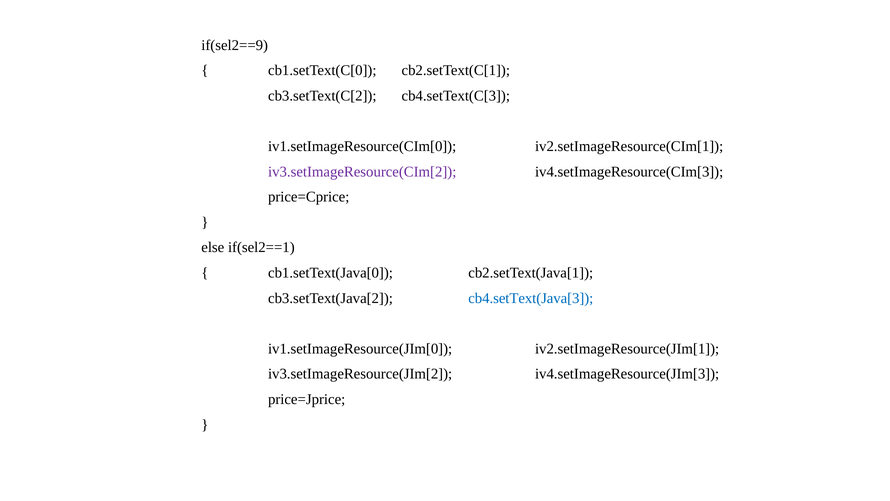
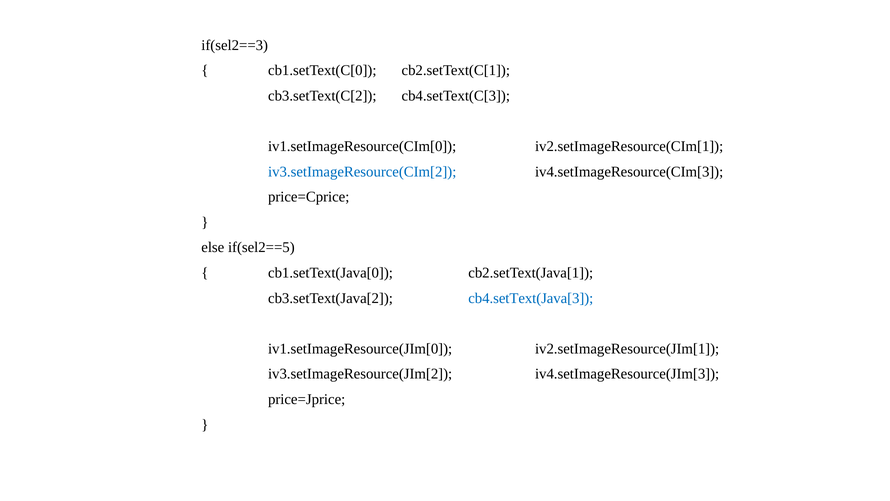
if(sel2==9: if(sel2==9 -> if(sel2==3 (235, 45)
iv3.setImageResource(CIm[2 colour: purple -> blue (362, 171)
if(sel2==1: if(sel2==1 -> if(sel2==5 (261, 247)
